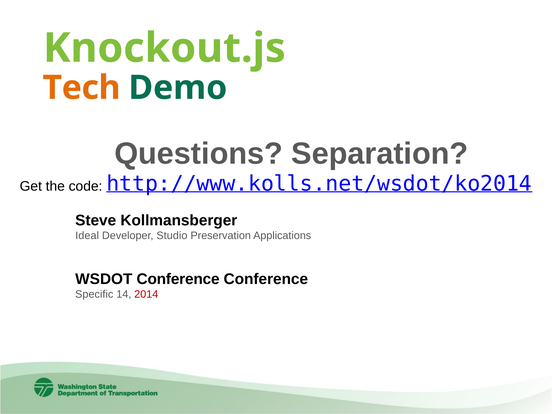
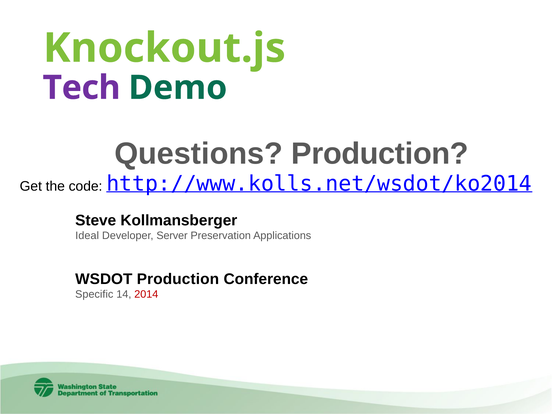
Tech colour: orange -> purple (82, 88)
Questions Separation: Separation -> Production (380, 154)
Studio: Studio -> Server (172, 236)
WSDOT Conference: Conference -> Production (178, 279)
